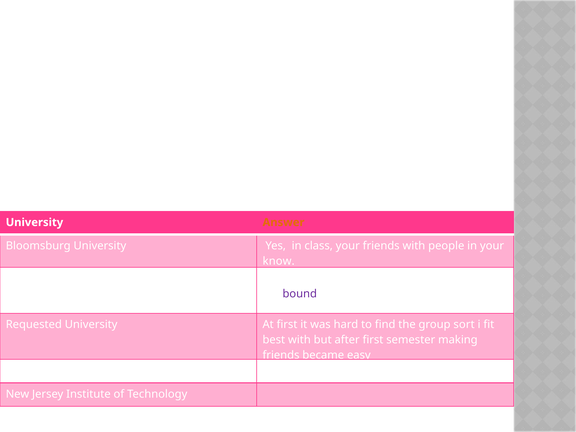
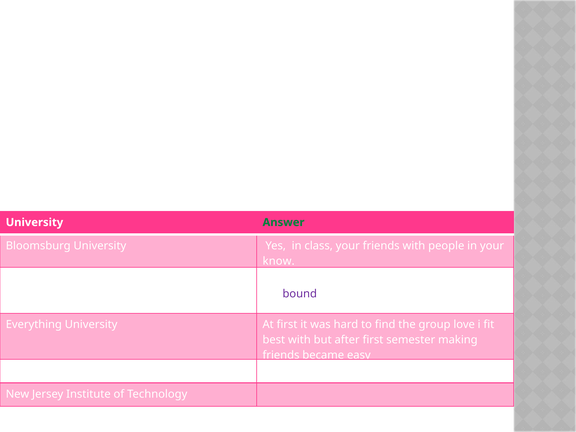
Answer colour: orange -> green (284, 222)
Requested: Requested -> Everything (34, 325)
sort: sort -> love (464, 325)
